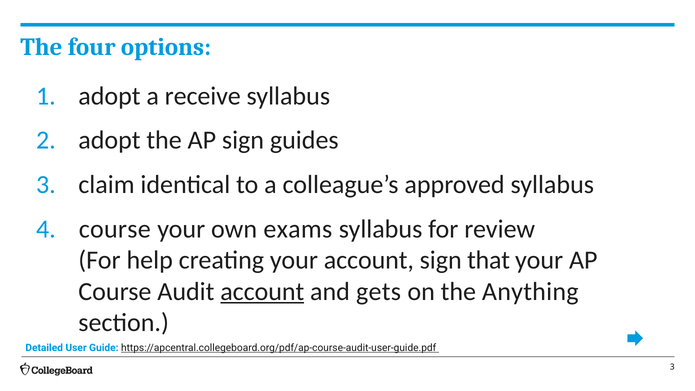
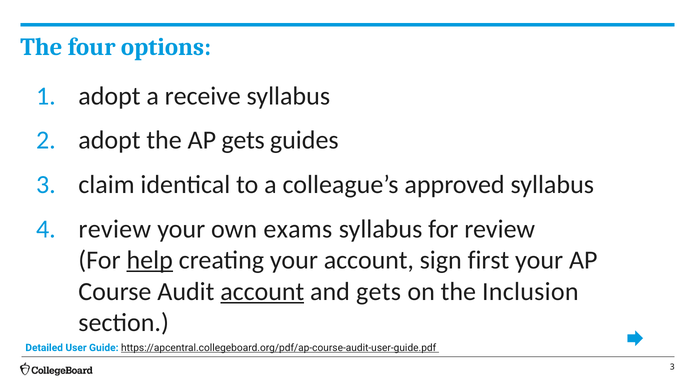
AP sign: sign -> gets (243, 140)
course: course -> review (115, 229)
help underline: none -> present (150, 260)
that: that -> first (488, 260)
Anything: Anything -> Inclusion (530, 291)
